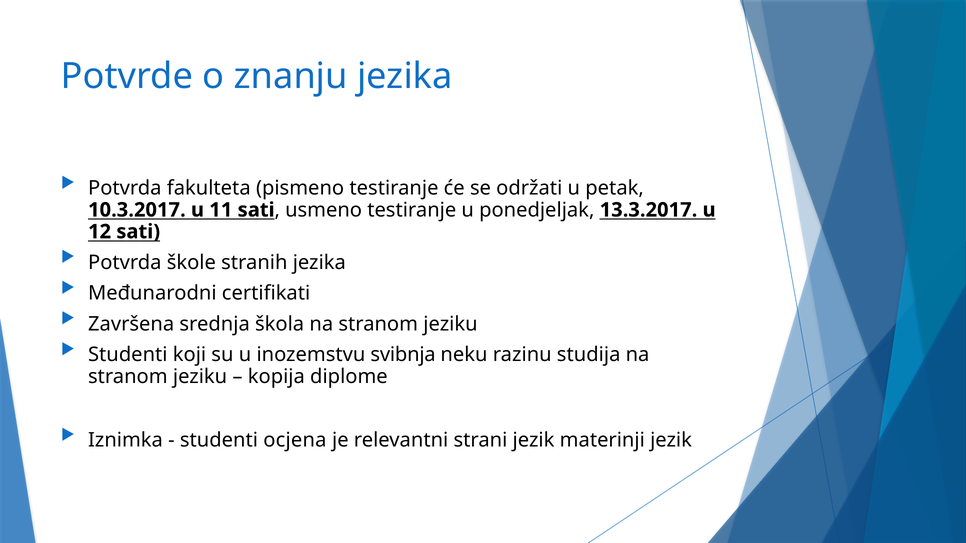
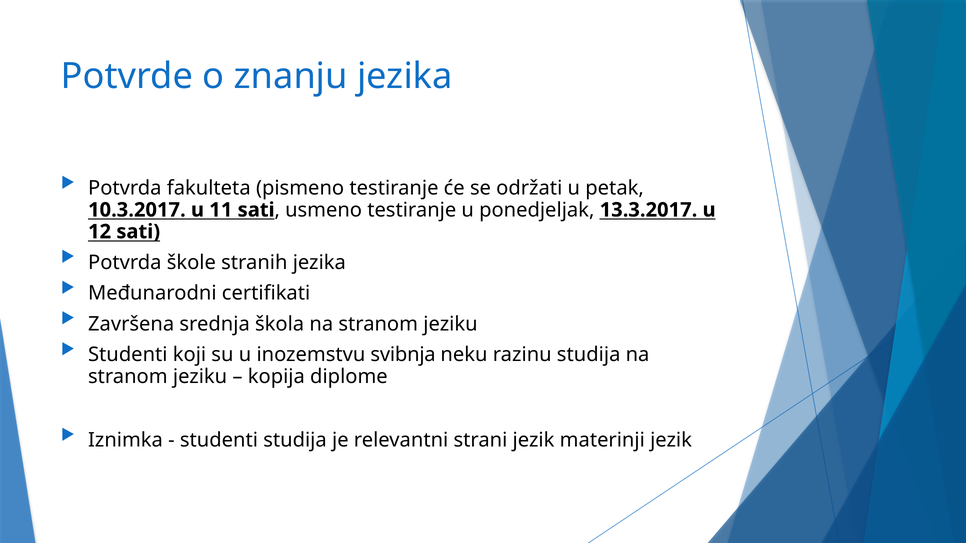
studenti ocjena: ocjena -> studija (295, 441)
